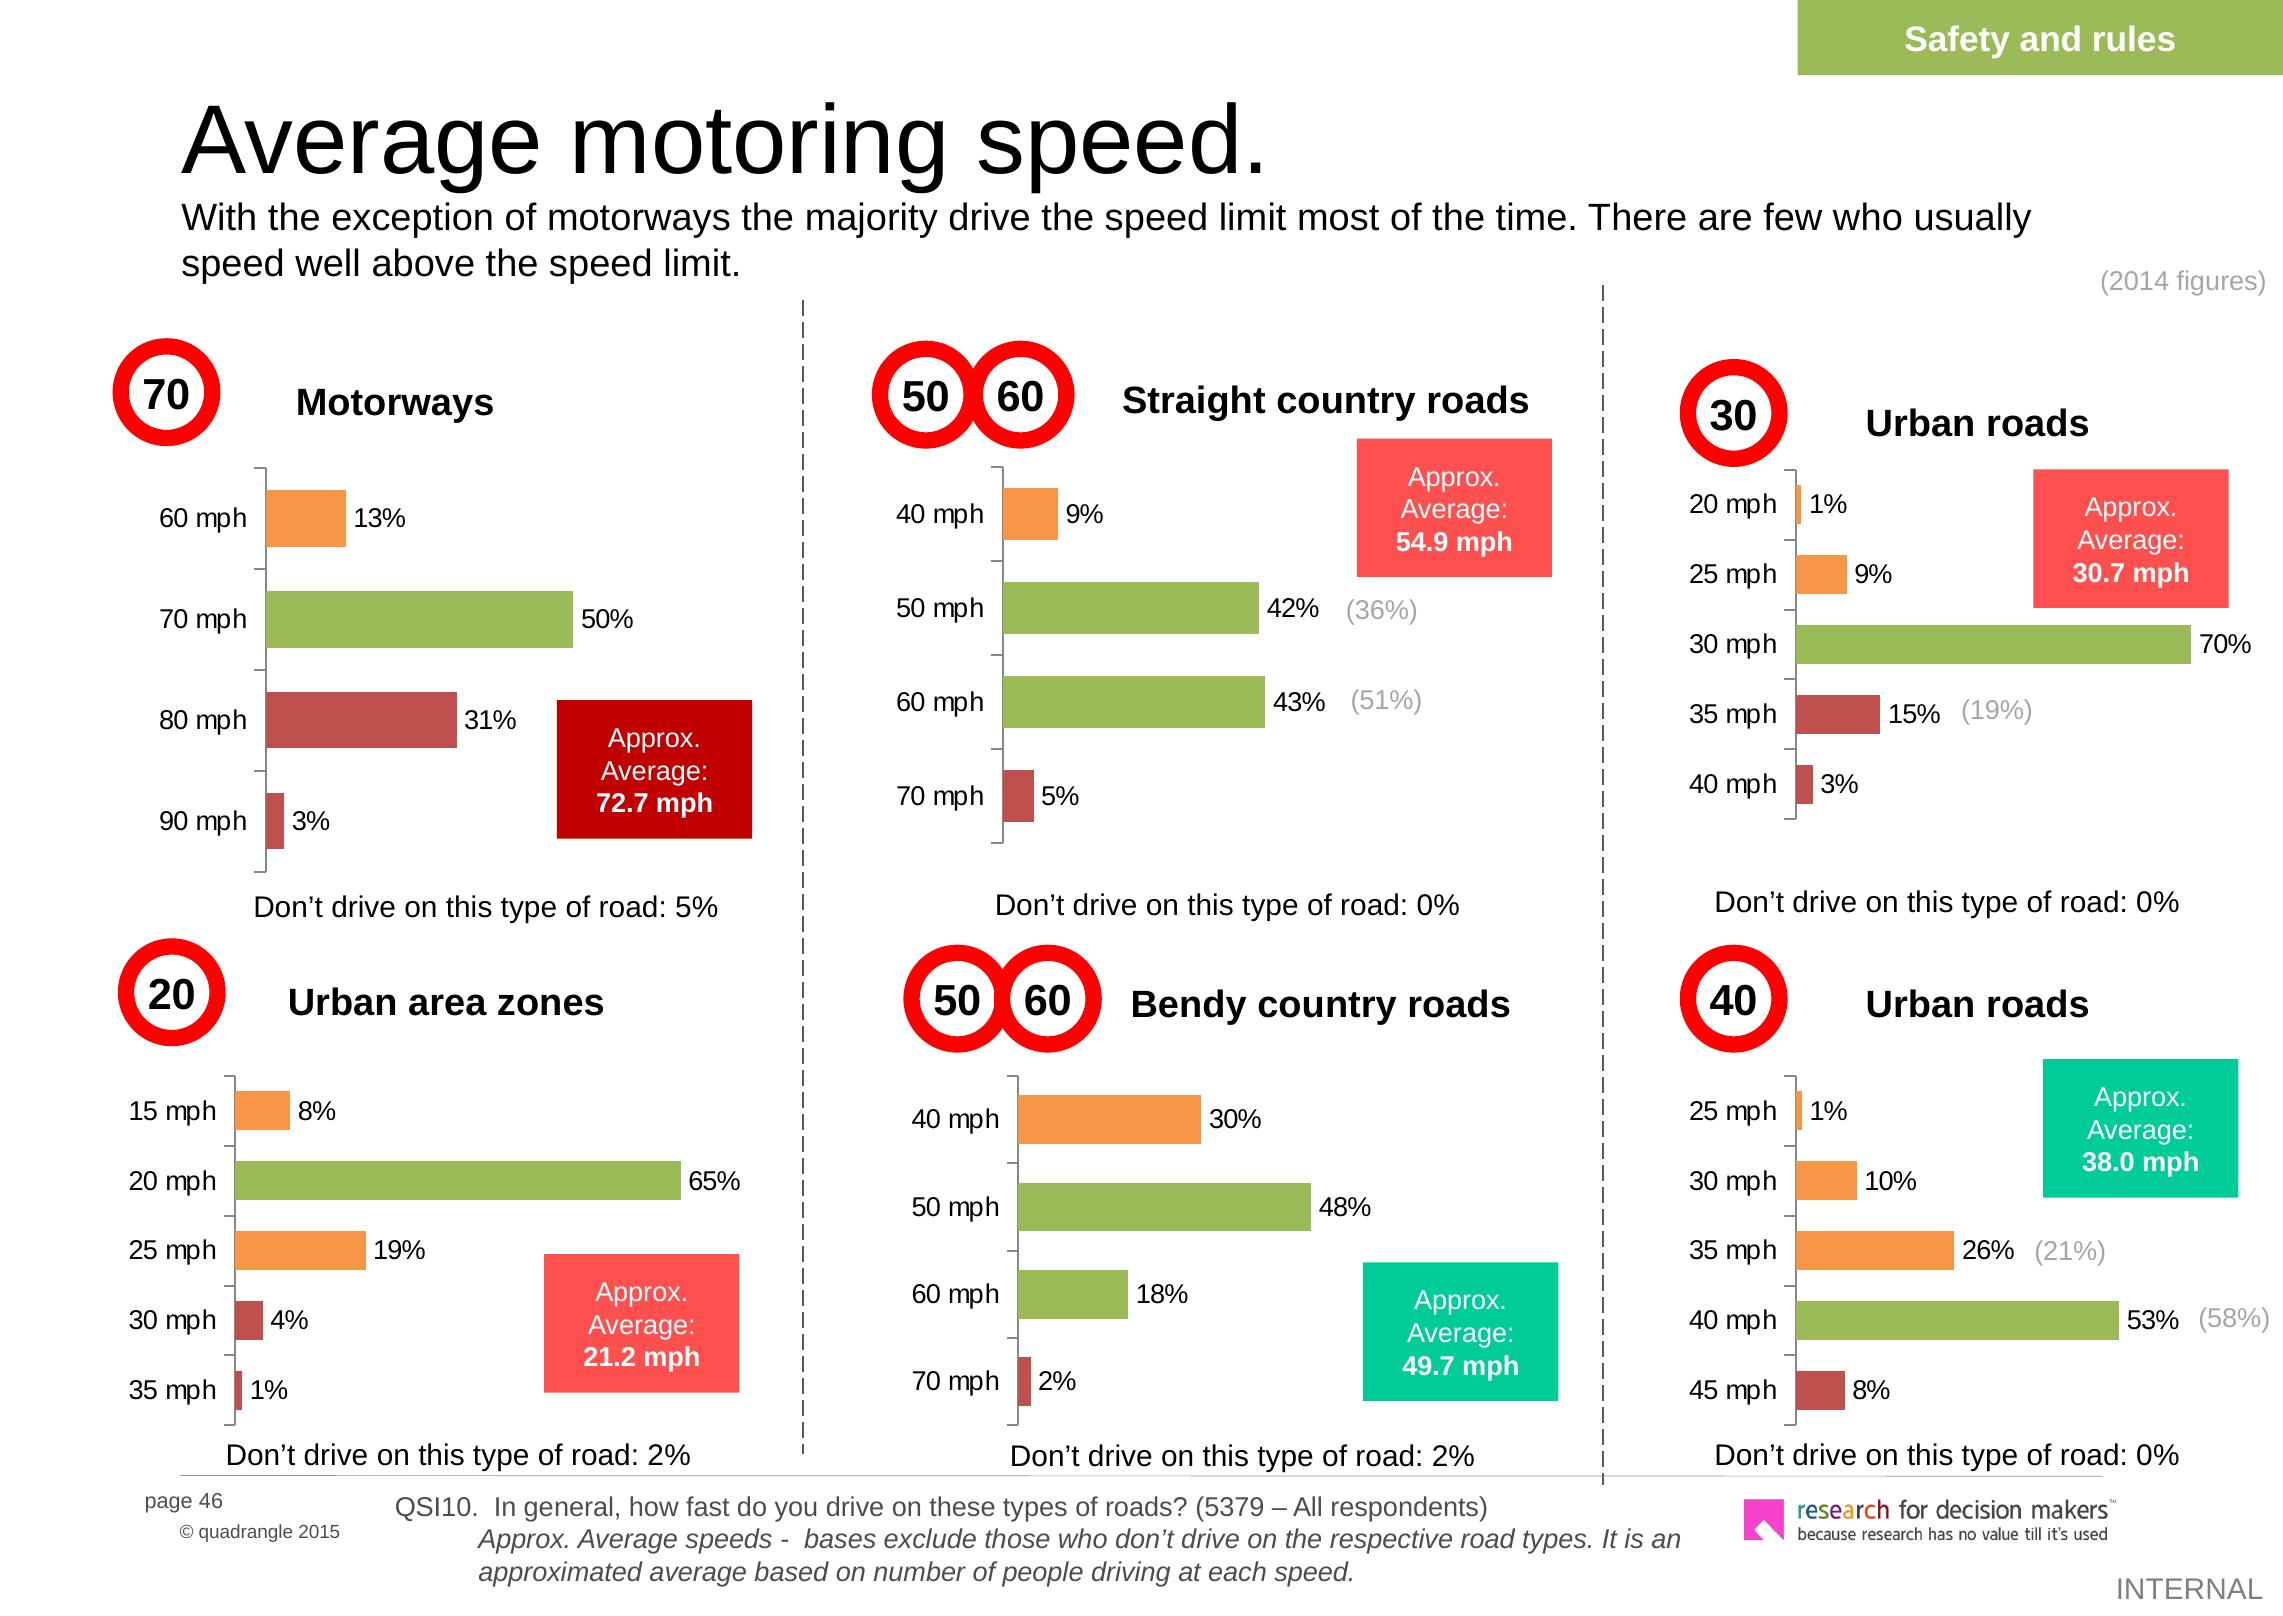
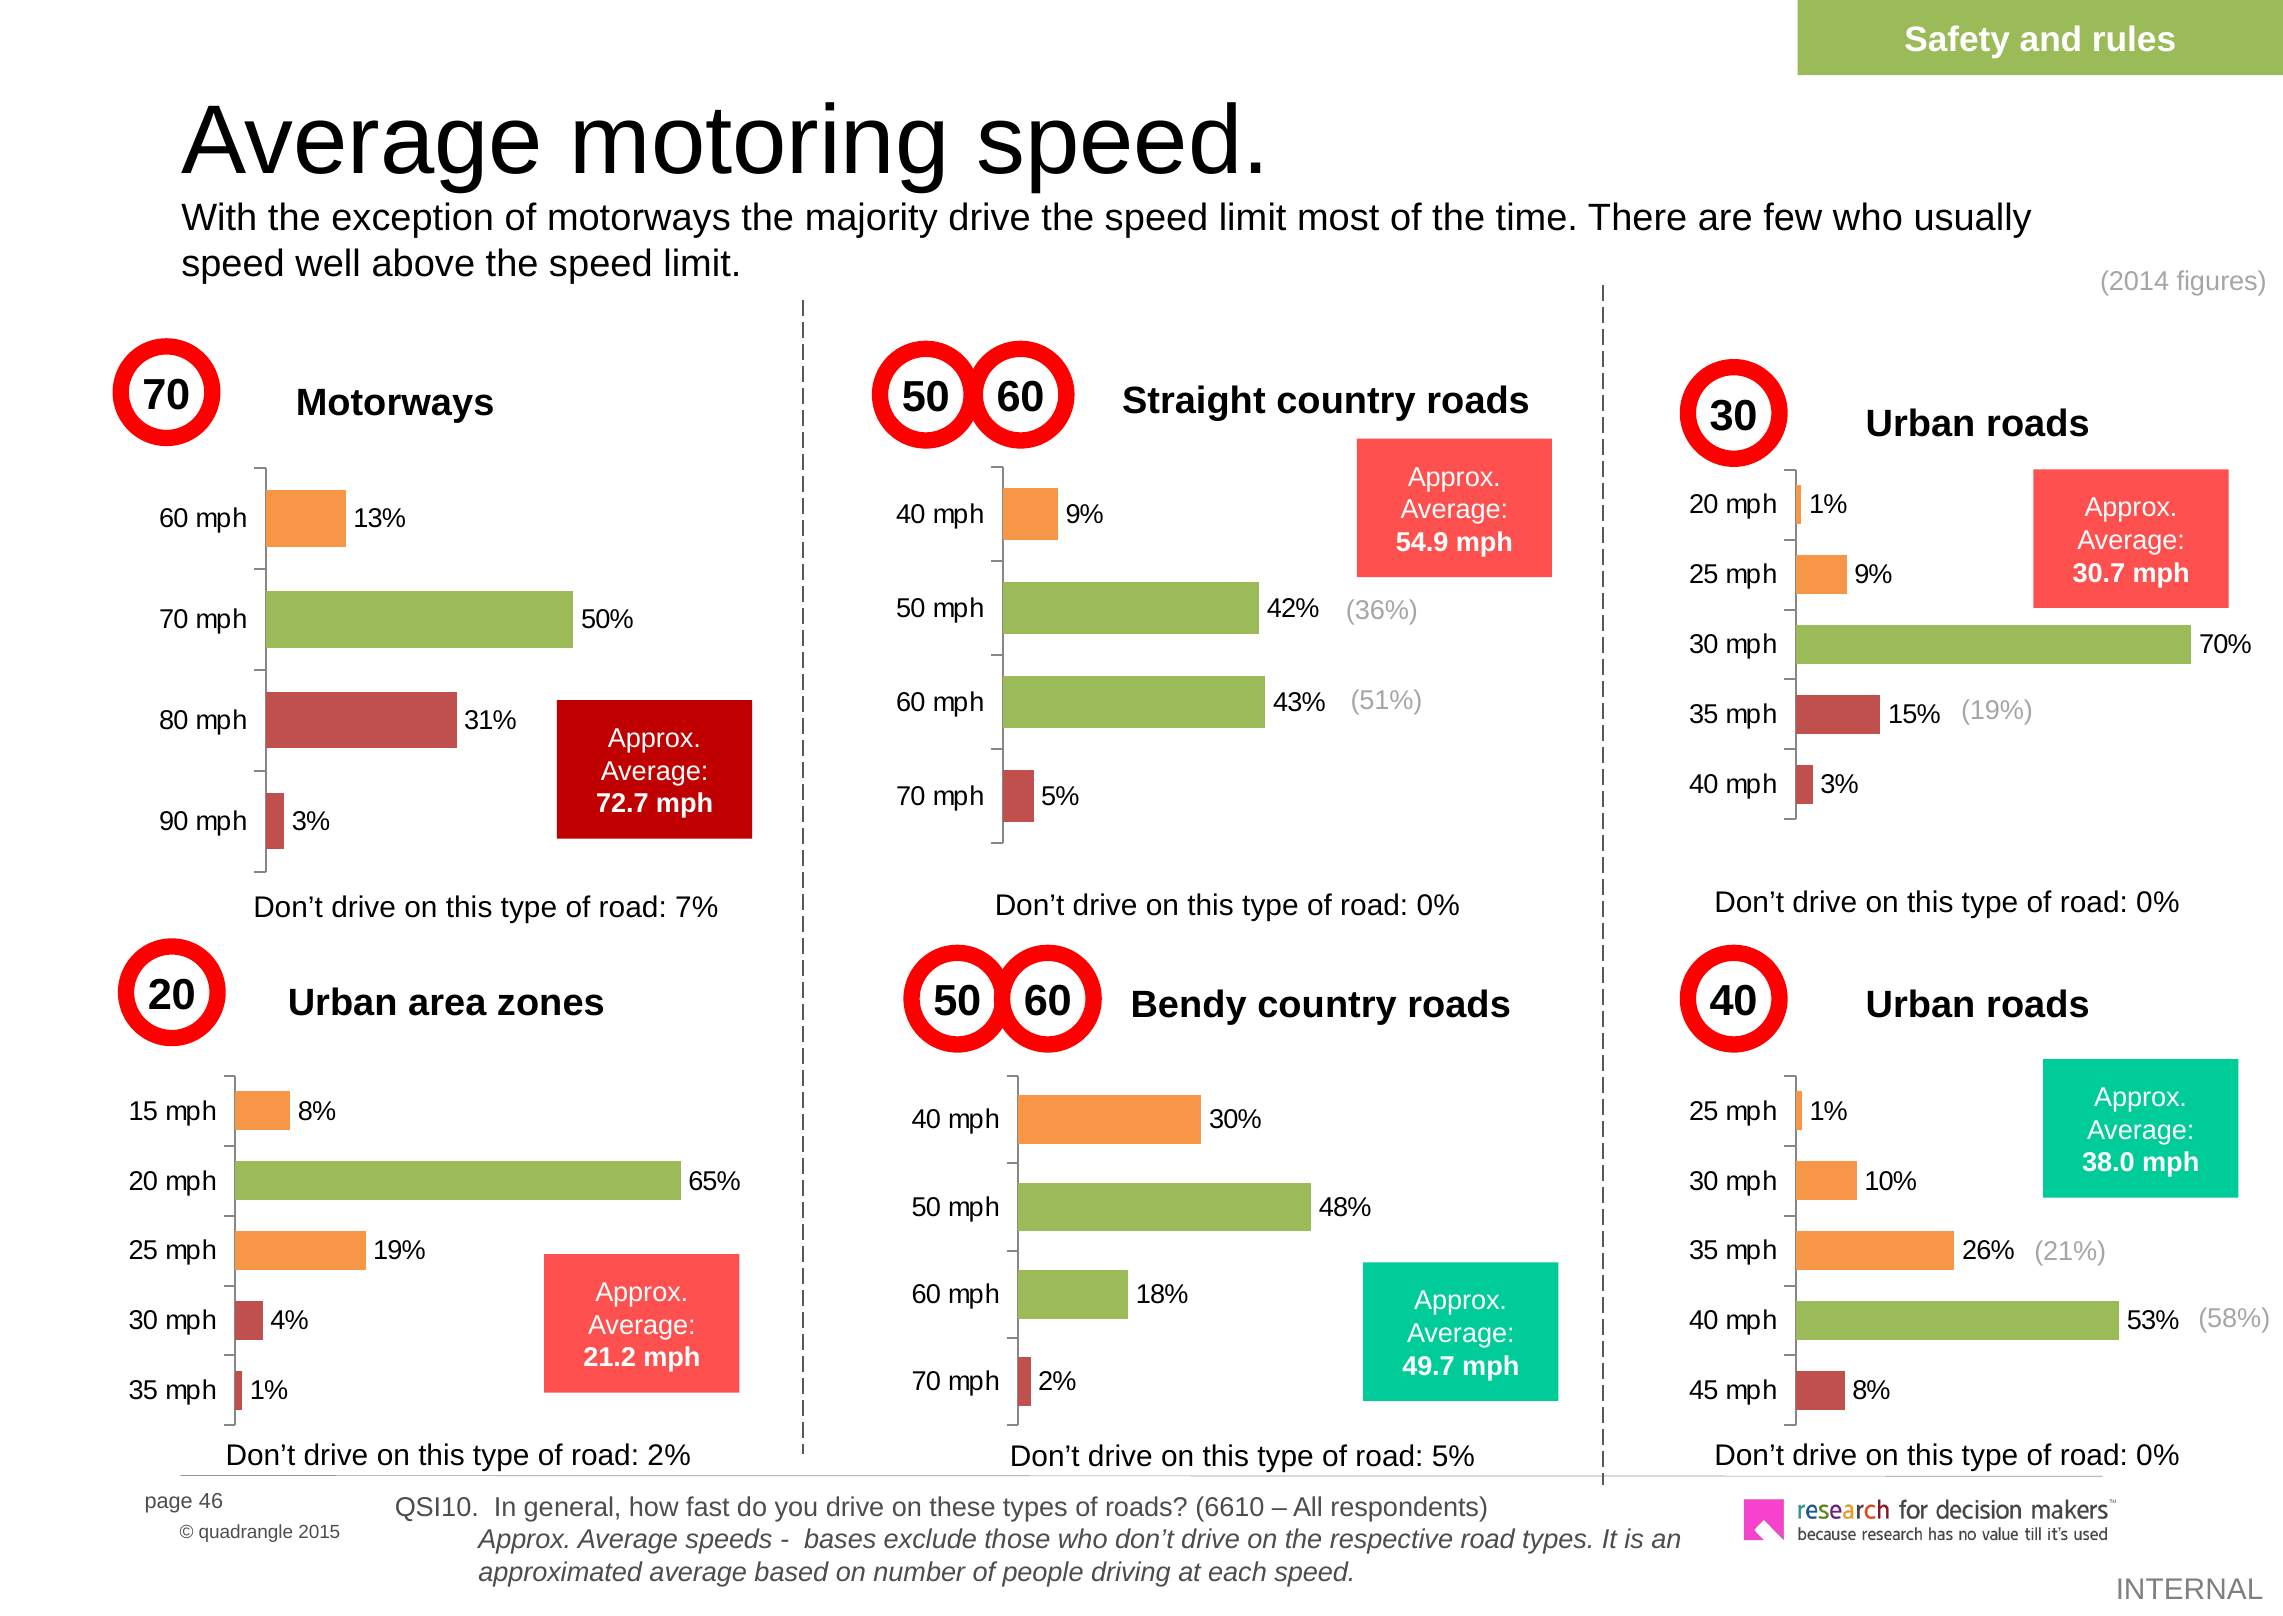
road 5%: 5% -> 7% (697, 907)
2%: 2% -> 5% (1453, 1456)
5379: 5379 -> 6610 (1230, 1507)
